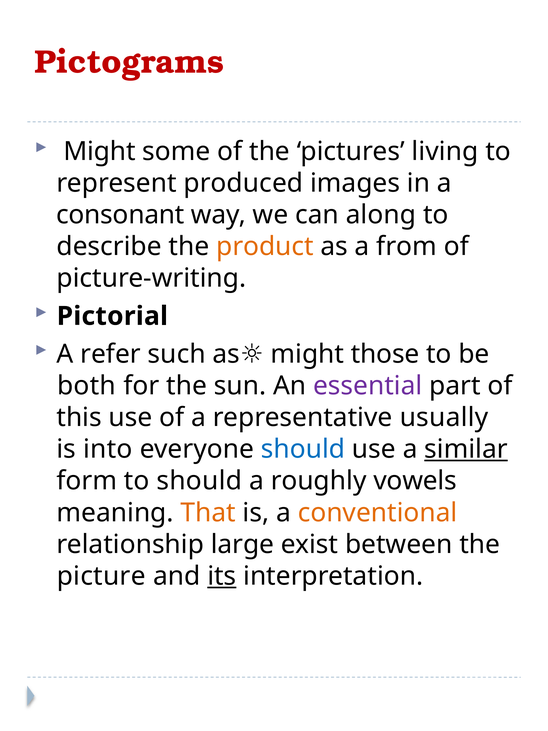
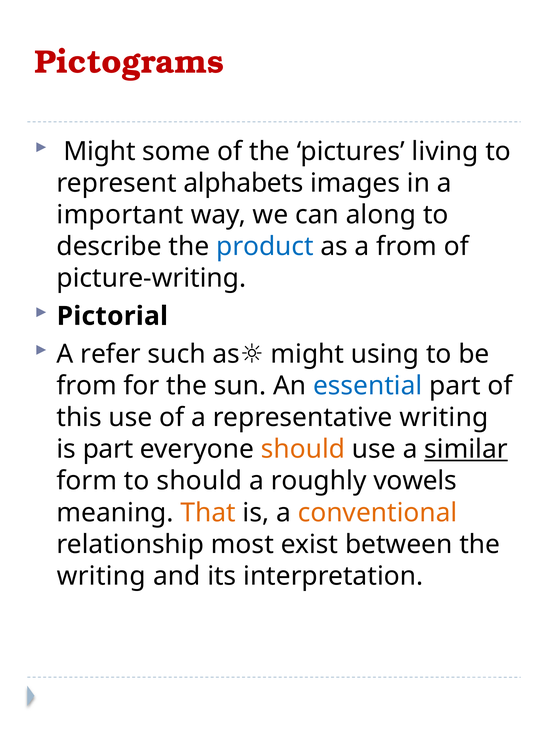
produced: produced -> alphabets (243, 183)
consonant: consonant -> important (120, 215)
product colour: orange -> blue (265, 246)
those: those -> using (385, 354)
both: both -> from (87, 386)
essential colour: purple -> blue (368, 386)
representative usually: usually -> writing (444, 417)
is into: into -> part (108, 449)
should colour: blue -> orange (303, 449)
large: large -> most (242, 544)
picture: picture -> writing (101, 576)
its underline: present -> none (222, 576)
